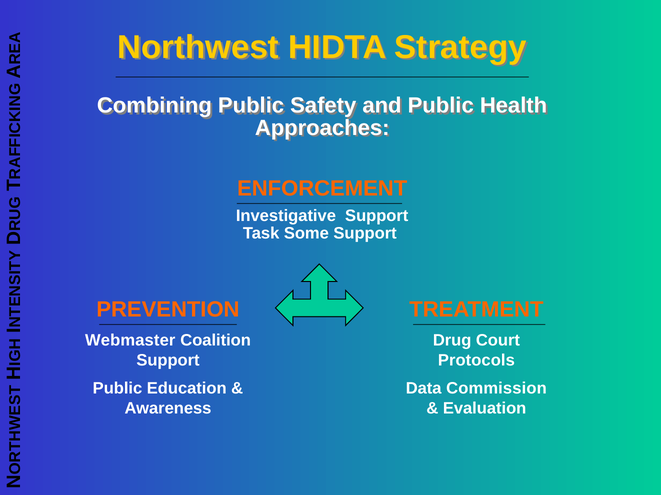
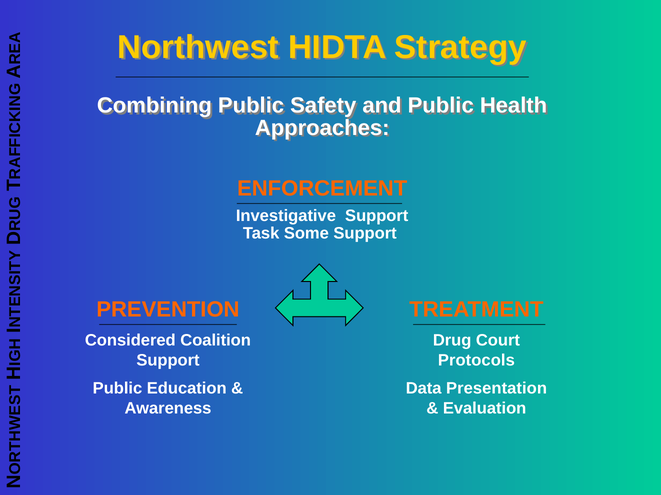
Webmaster: Webmaster -> Considered (130, 341)
Commission: Commission -> Presentation (497, 389)
